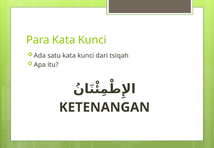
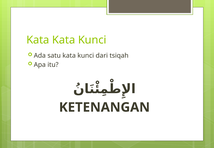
Para: Para -> Kata (38, 40)
